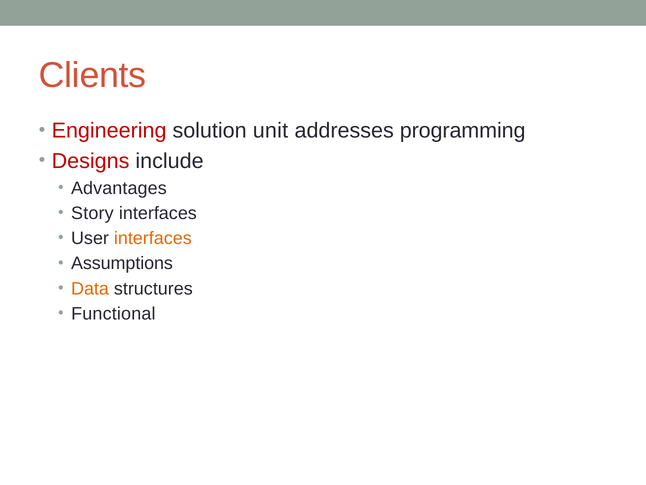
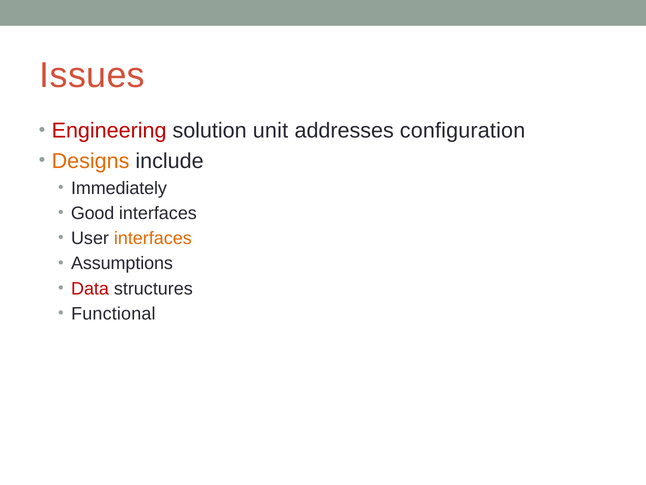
Clients: Clients -> Issues (92, 75)
programming: programming -> configuration (463, 131)
Designs colour: red -> orange (91, 161)
Advantages: Advantages -> Immediately (119, 188)
Story: Story -> Good (93, 213)
Data colour: orange -> red (90, 288)
